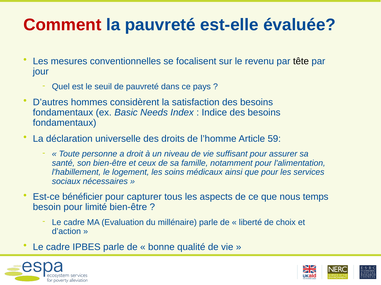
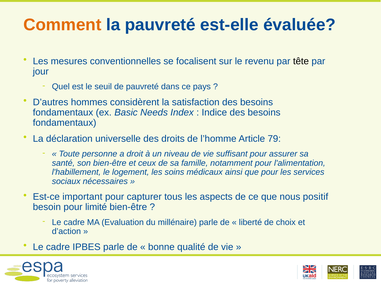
Comment colour: red -> orange (62, 25)
59: 59 -> 79 (274, 139)
bénéficier: bénéficier -> important (82, 197)
temps: temps -> positif (316, 197)
